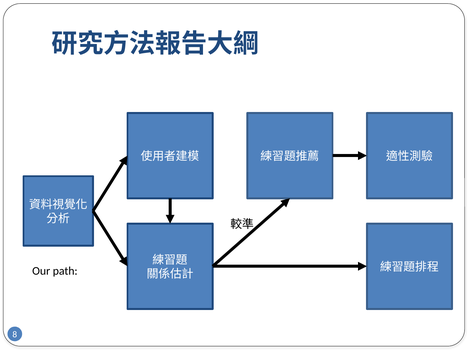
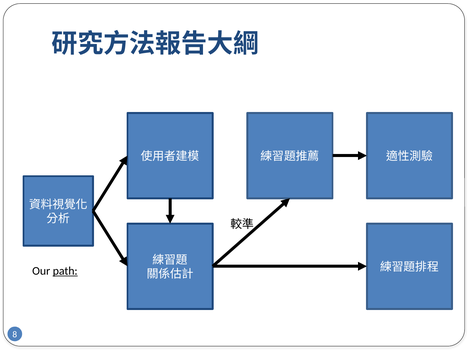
path underline: none -> present (65, 271)
